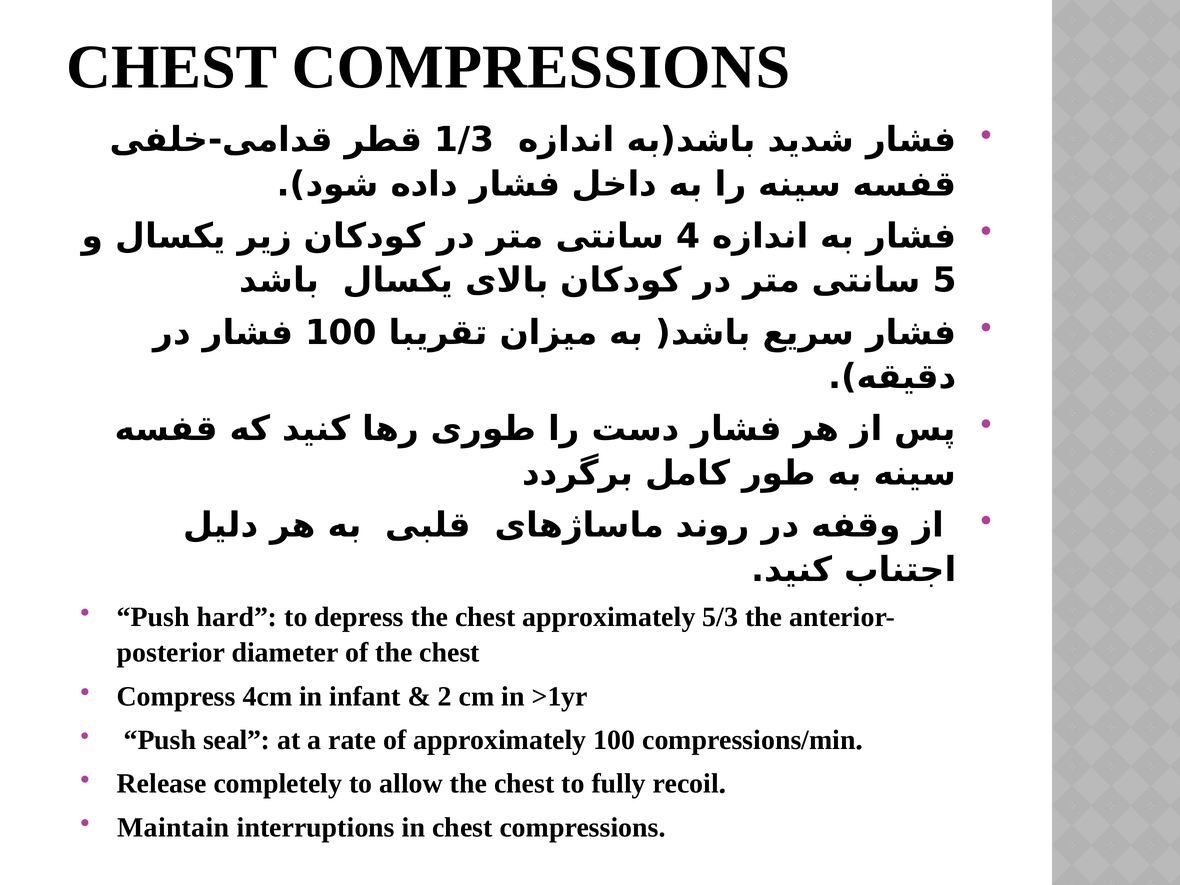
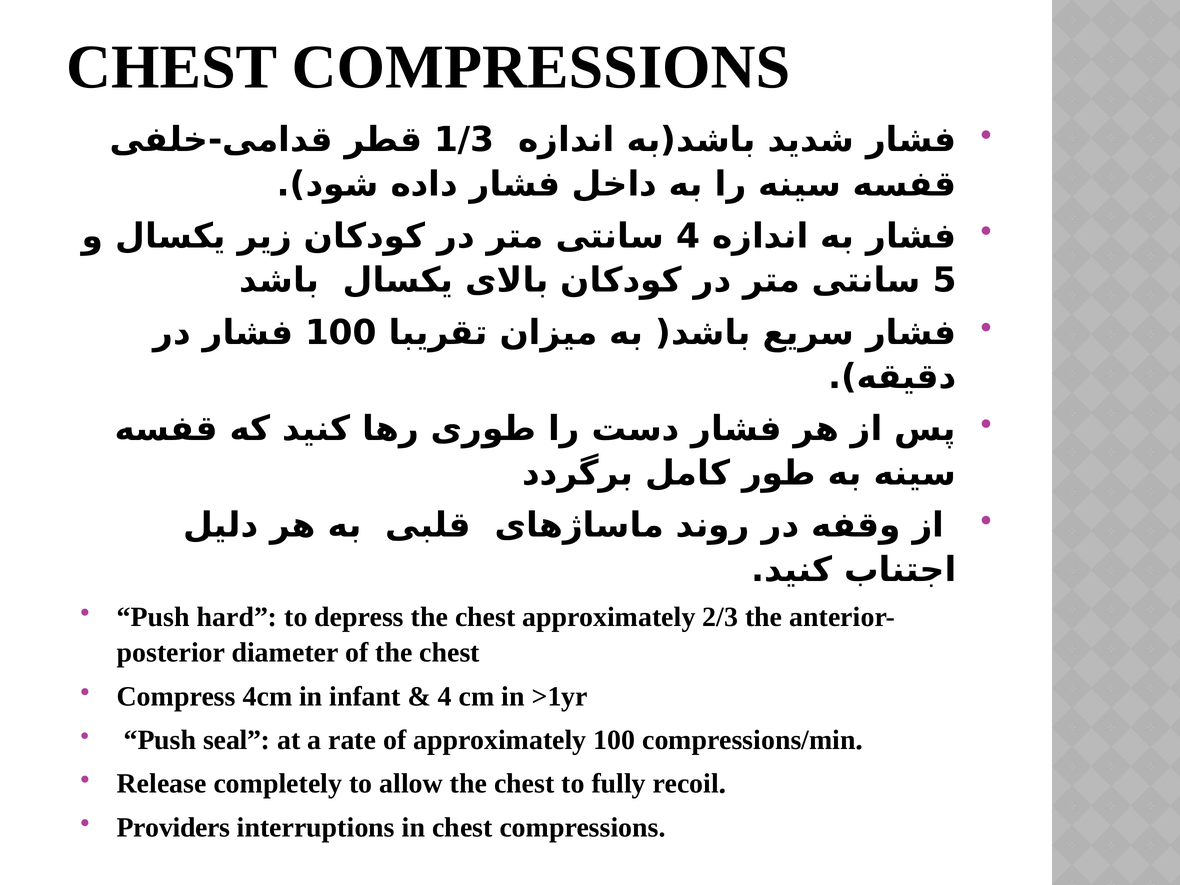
5/3: 5/3 -> 2/3 (720, 617)
2: 2 -> 4 (445, 696)
Maintain: Maintain -> Providers (173, 827)
